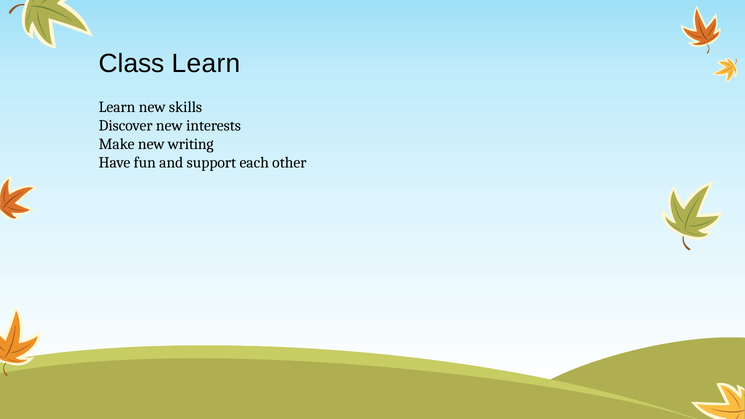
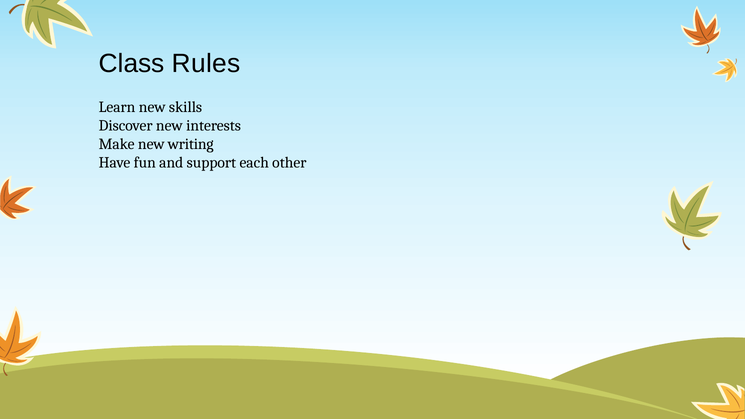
Class Learn: Learn -> Rules (206, 63)
